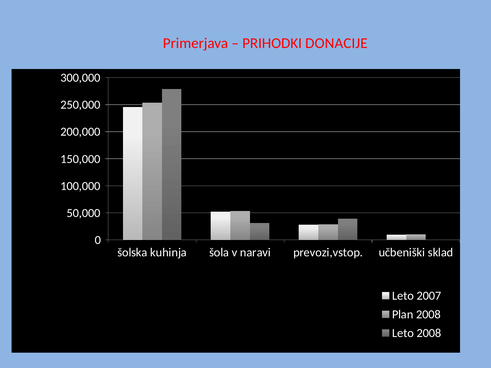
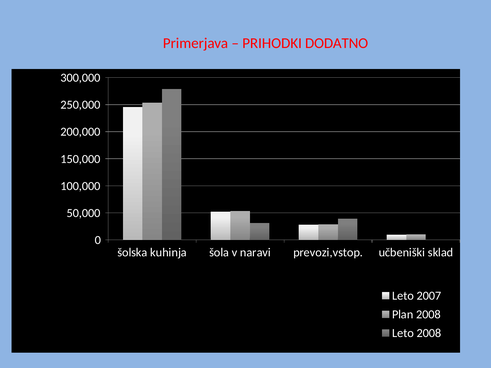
DONACIJE: DONACIJE -> DODATNO (337, 43)
